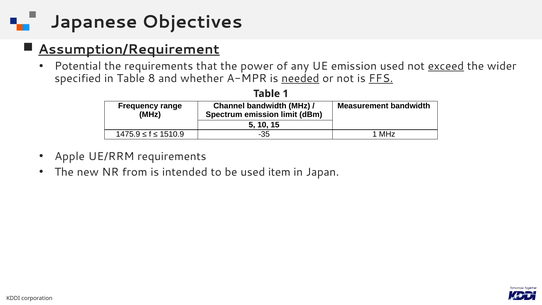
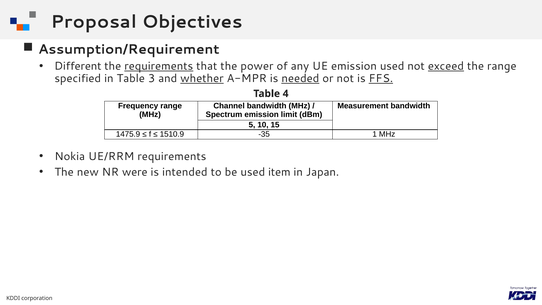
Japanese: Japanese -> Proposal (94, 22)
Assumption/Requirement underline: present -> none (129, 49)
Potential: Potential -> Different (78, 66)
requirements underline: none -> present (159, 66)
the wider: wider -> range (502, 66)
8: 8 -> 3 (152, 78)
whether underline: none -> present (202, 78)
Table 1: 1 -> 4 (286, 94)
Apple: Apple -> Nokia (70, 156)
from: from -> were (135, 172)
